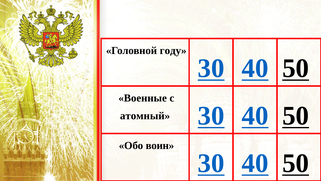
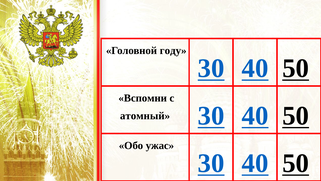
Военные: Военные -> Вспомни (143, 98)
воин: воин -> ужас (160, 145)
